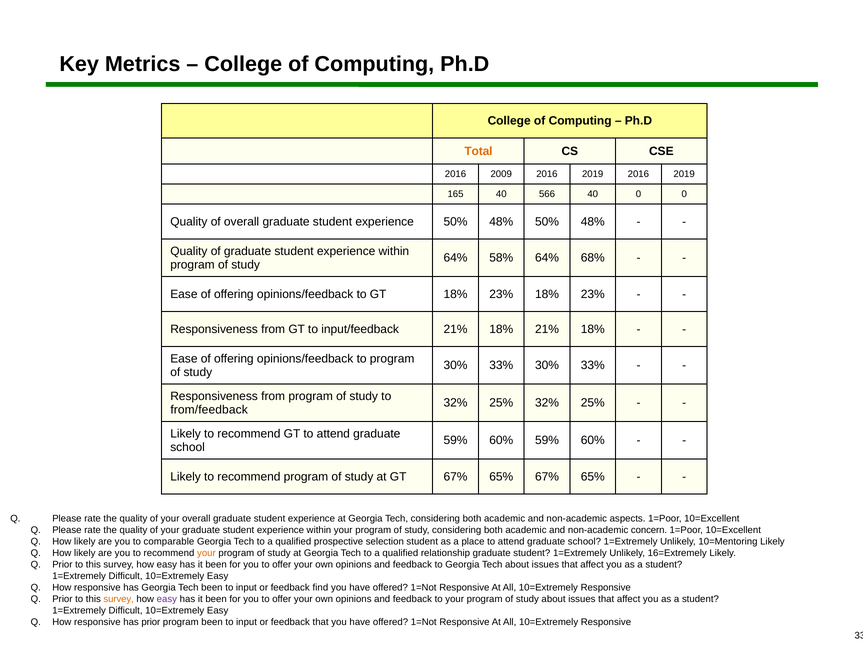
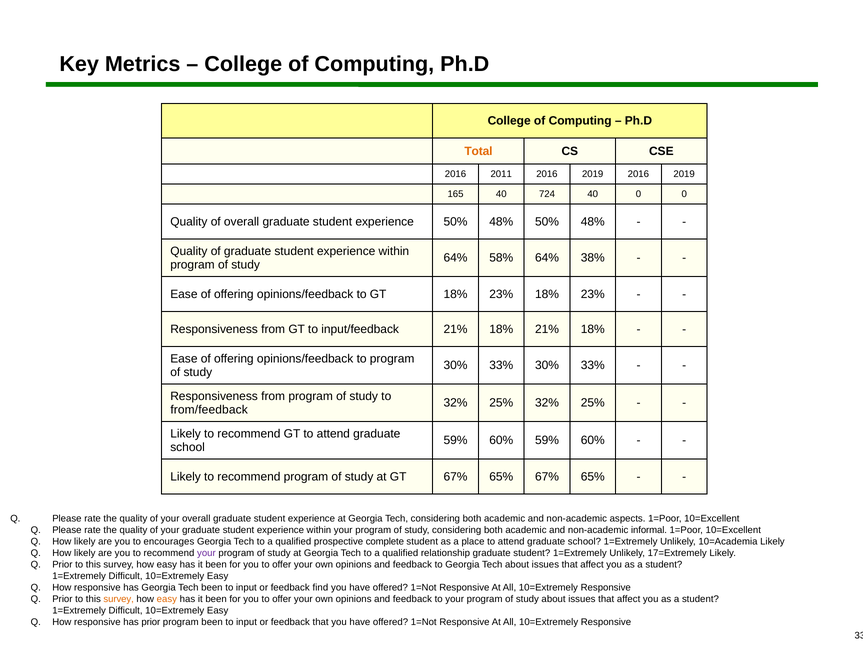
2009: 2009 -> 2011 (501, 174)
566: 566 -> 724 (547, 194)
68%: 68% -> 38% (593, 258)
concern: concern -> informal (649, 530)
comparable: comparable -> encourages (169, 542)
selection: selection -> complete (385, 542)
10=Mentoring: 10=Mentoring -> 10=Academia (728, 542)
your colour: orange -> purple (206, 553)
16=Extremely: 16=Extremely -> 17=Extremely (677, 553)
easy colour: purple -> orange (167, 599)
